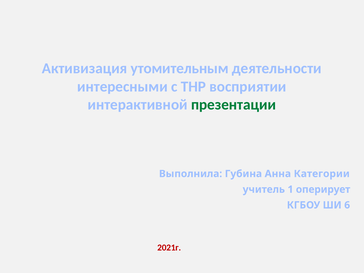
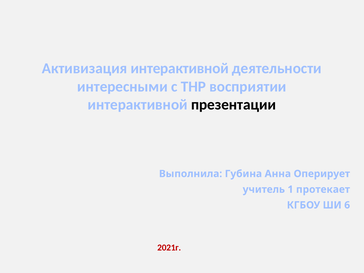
Активизация утомительным: утомительным -> интерактивной (180, 68)
презентации colour: green -> black (233, 105)
Категории: Категории -> Оперирует (322, 174)
оперирует: оперирует -> протекает (323, 189)
